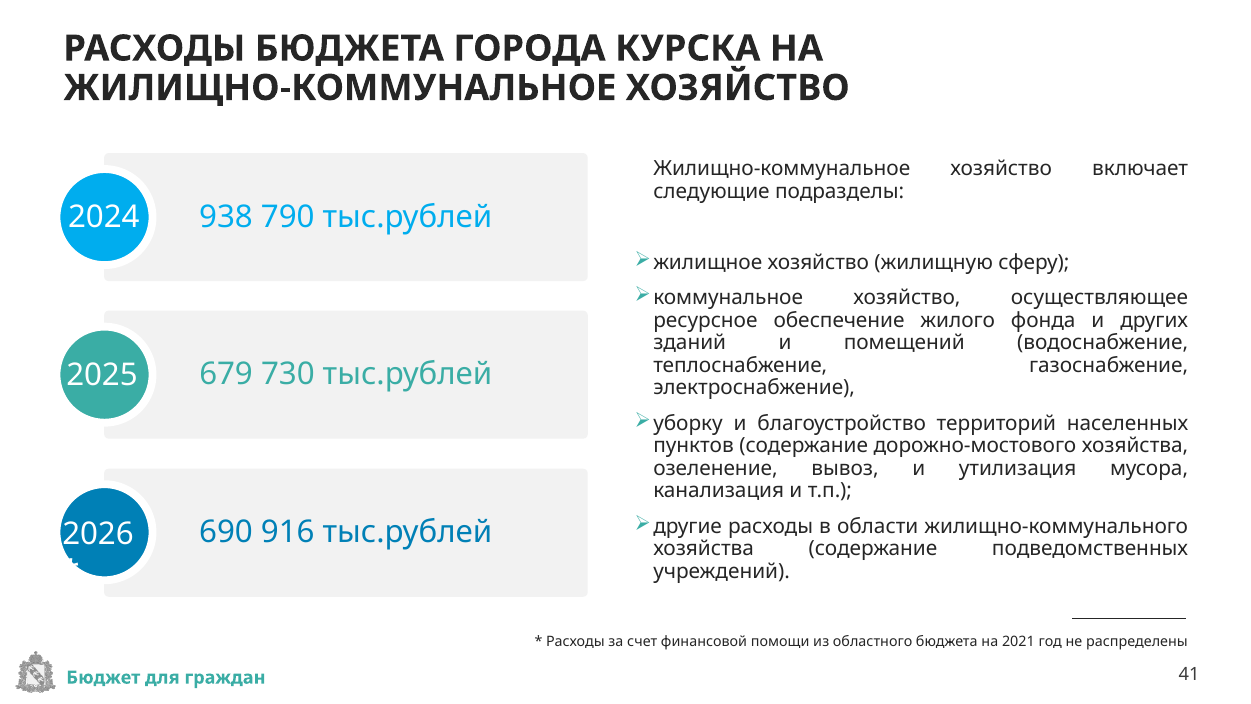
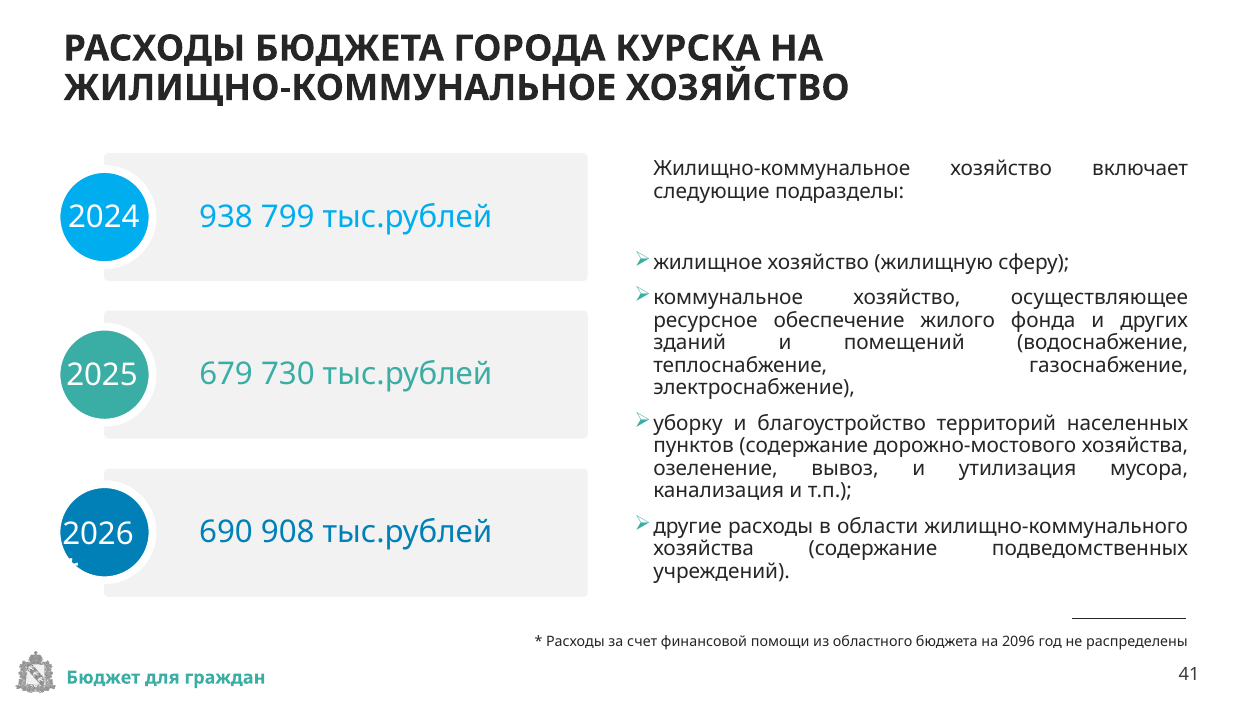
790: 790 -> 799 (288, 217)
916: 916 -> 908 (288, 532)
2021: 2021 -> 2096 (1018, 642)
